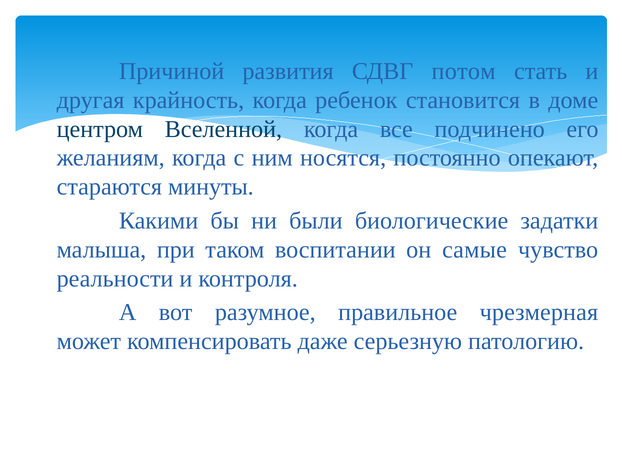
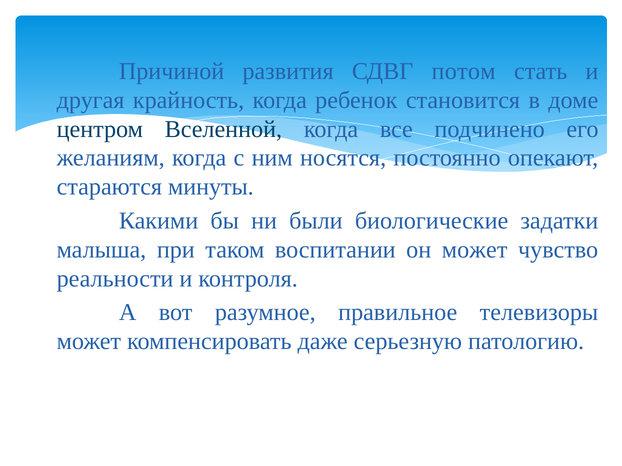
он самые: самые -> может (475, 250)
чрезмерная: чрезмерная -> телевизоры (539, 313)
